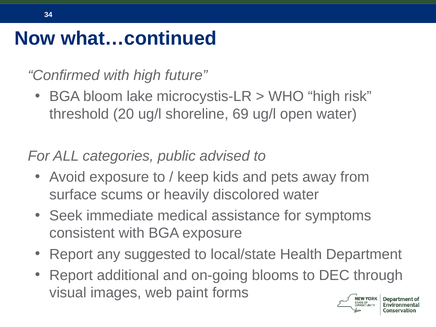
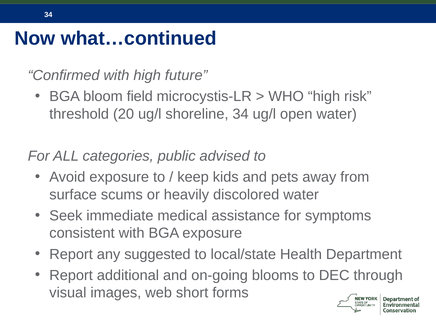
lake: lake -> field (140, 97)
shoreline 69: 69 -> 34 (241, 114)
paint: paint -> short (192, 293)
